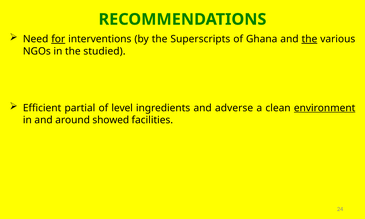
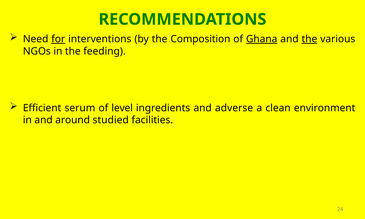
Superscripts: Superscripts -> Composition (200, 39)
Ghana underline: none -> present (262, 39)
studied: studied -> feeding (104, 51)
partial: partial -> serum (80, 108)
environment underline: present -> none (325, 108)
showed: showed -> studied (111, 120)
